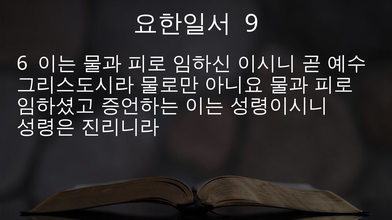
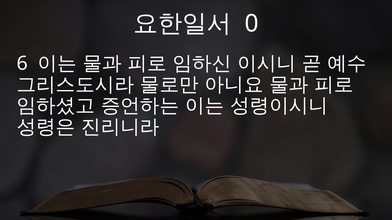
9: 9 -> 0 (252, 24)
